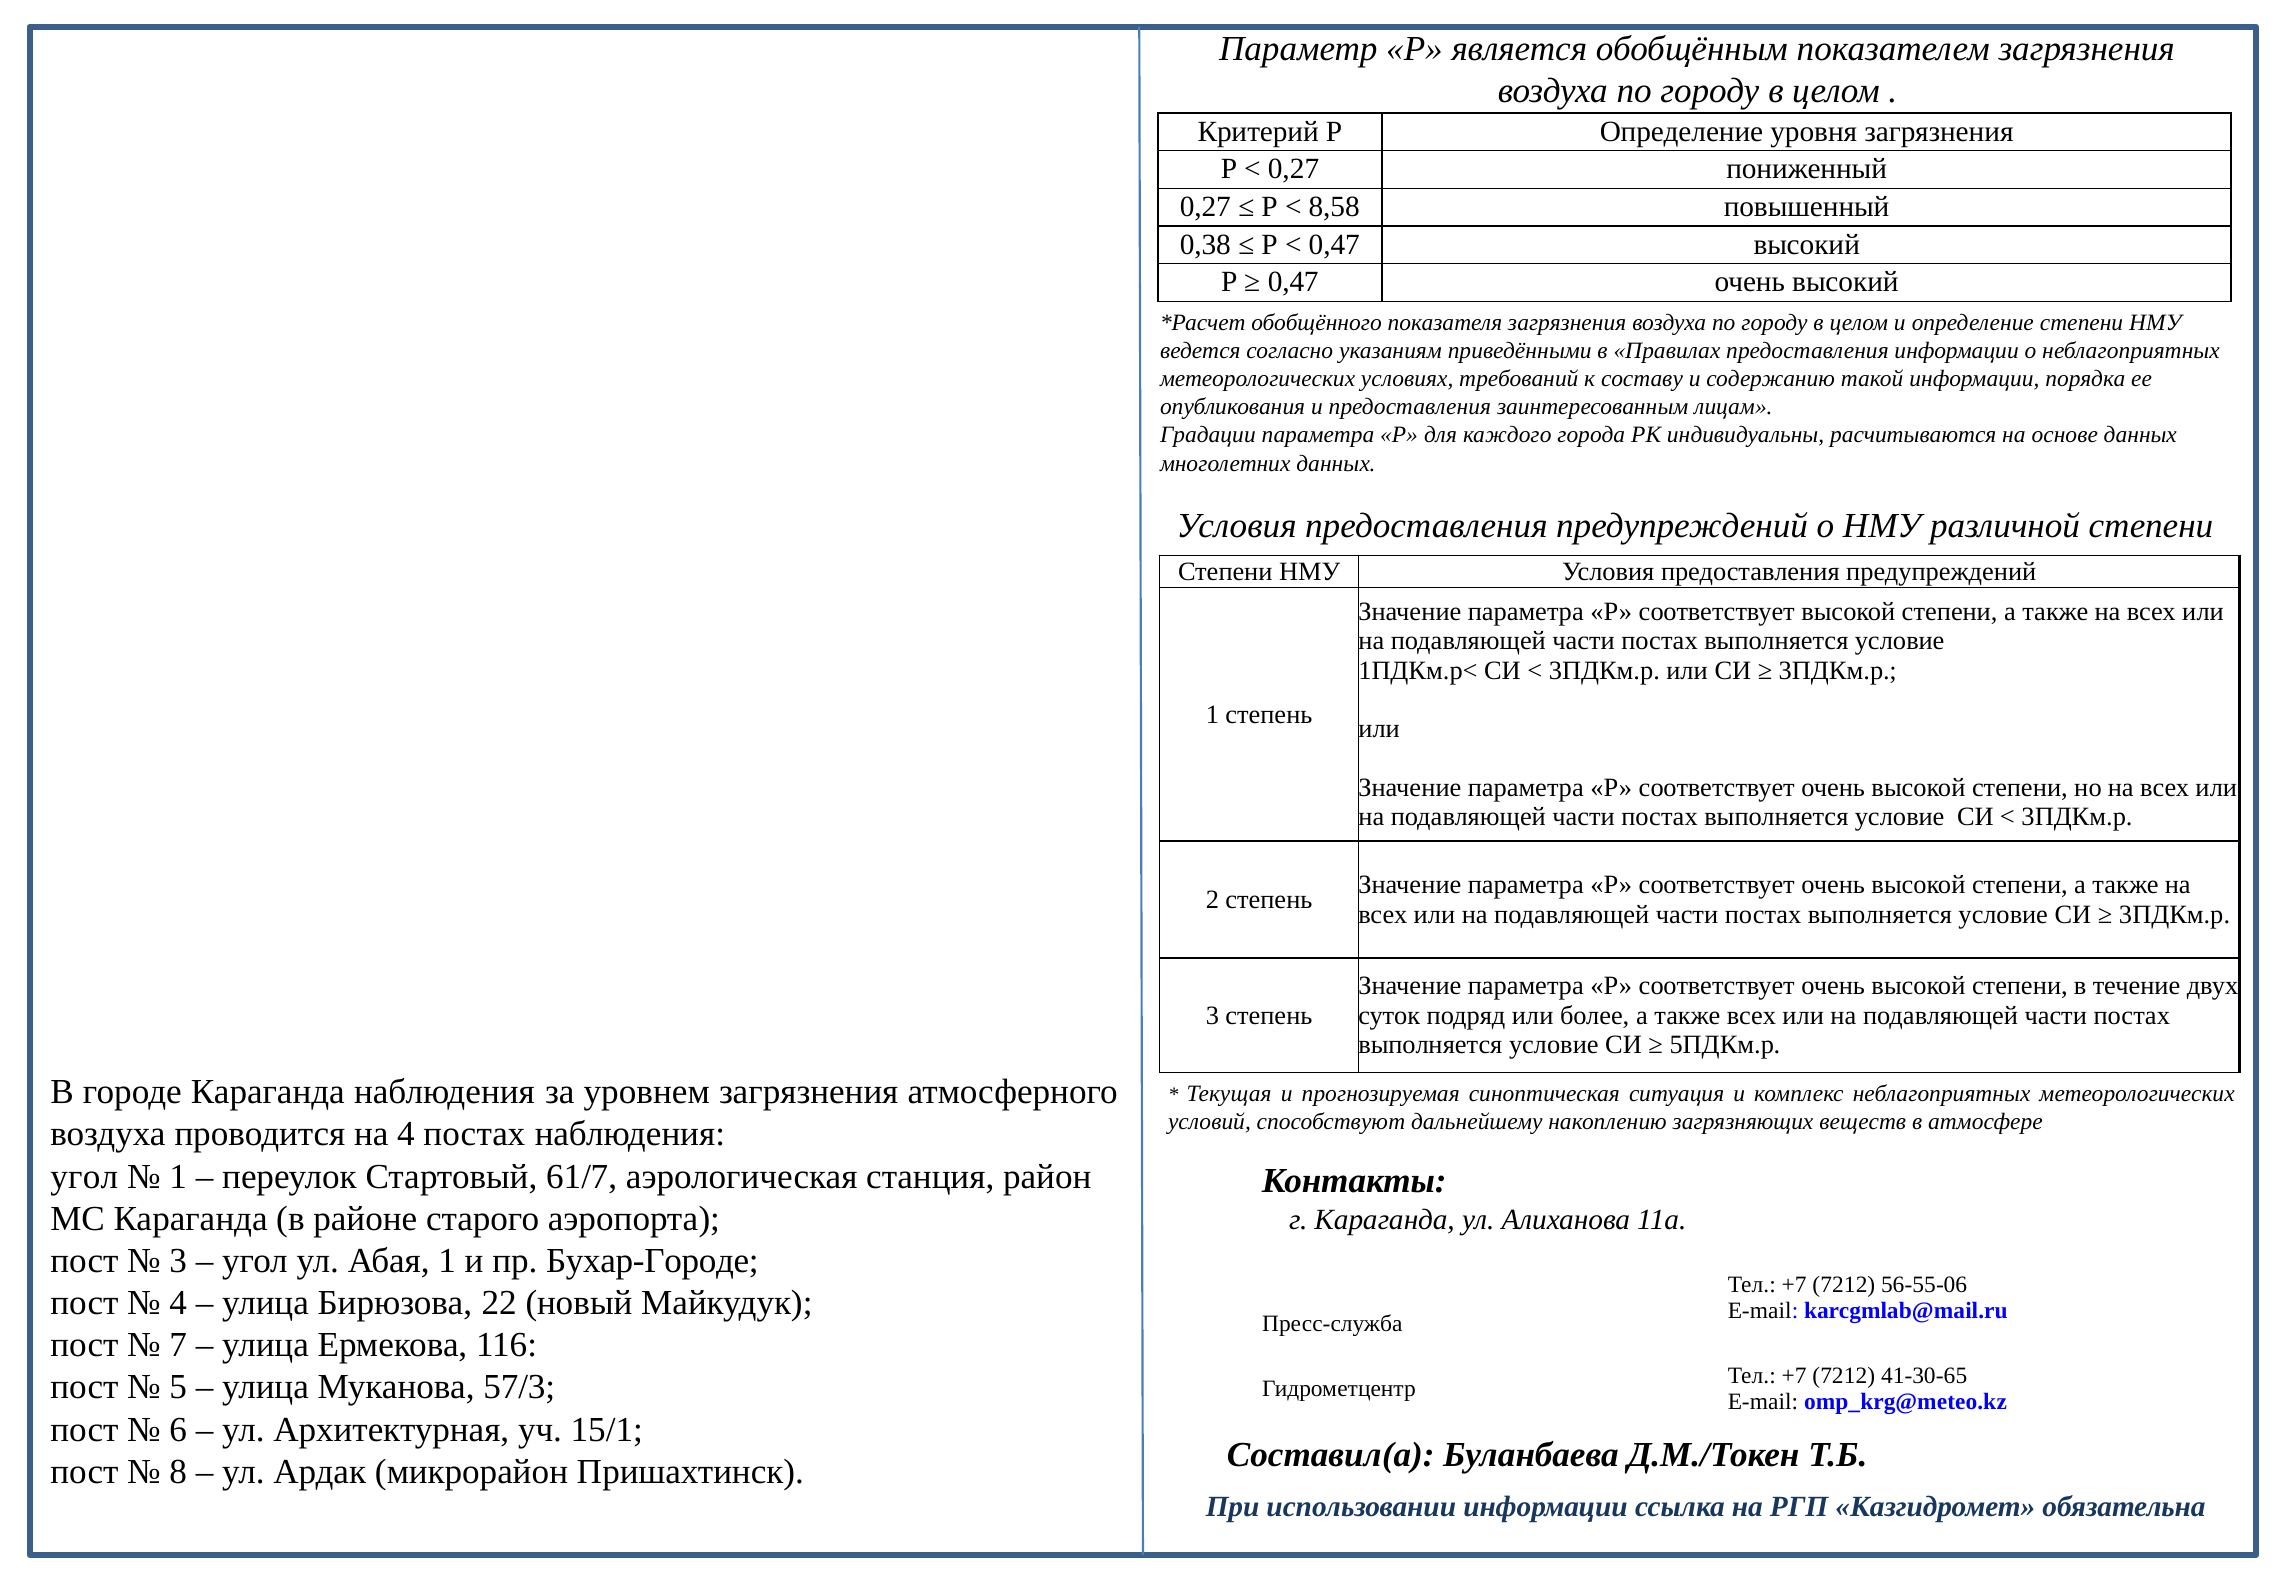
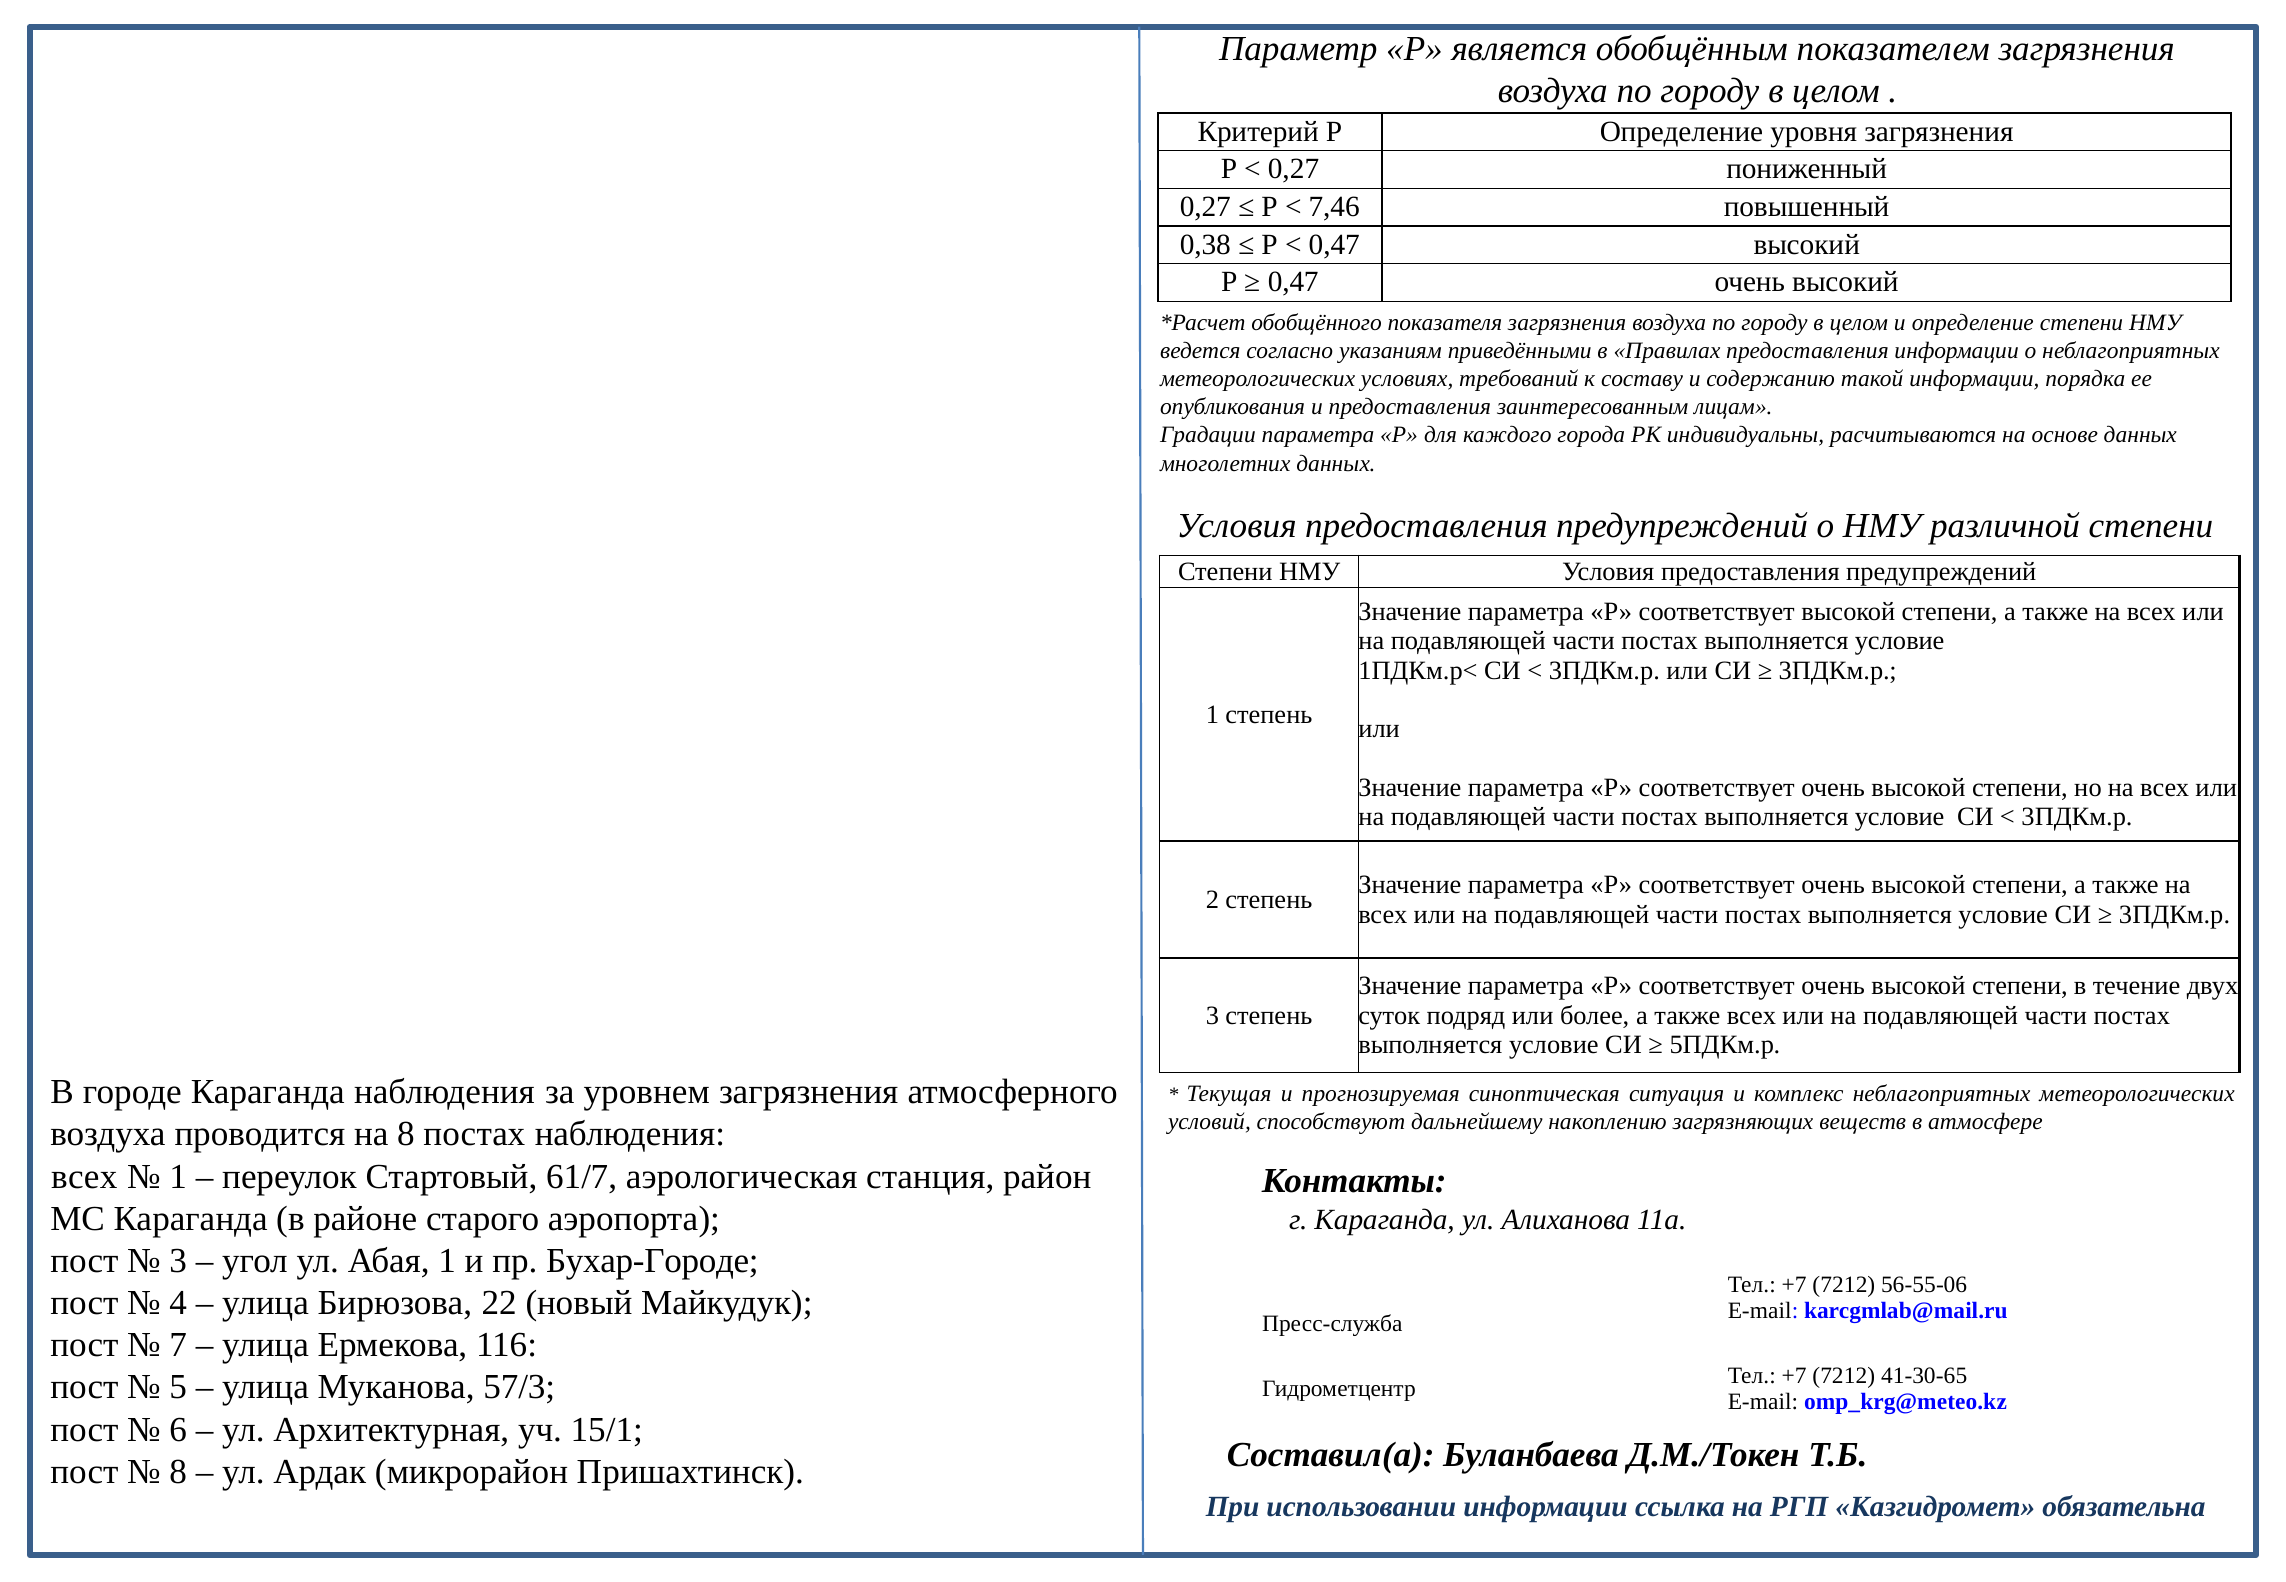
8,58: 8,58 -> 7,46 (1334, 207)
на 4: 4 -> 8 (406, 1135)
угол: угол -> всех (84, 1177)
